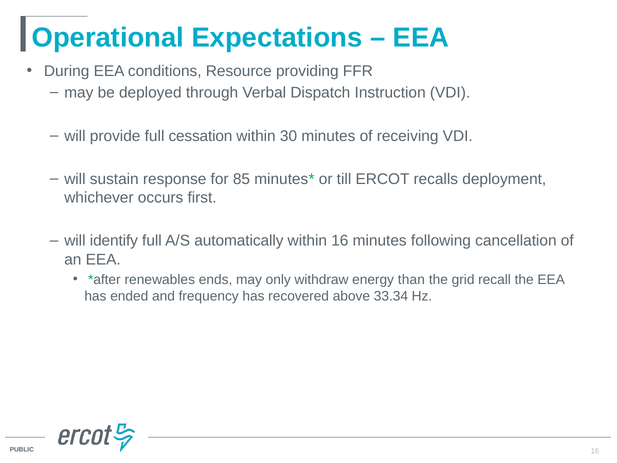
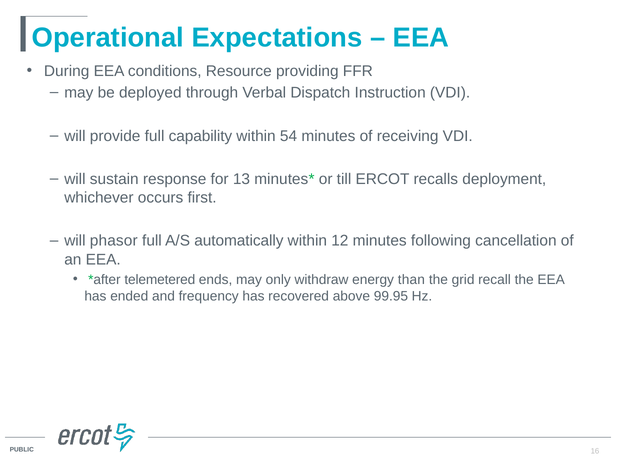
cessation: cessation -> capability (200, 136)
30: 30 -> 54 (289, 136)
85: 85 -> 13 (241, 179)
identify: identify -> phasor (114, 241)
within 16: 16 -> 12 (340, 241)
renewables: renewables -> telemetered (160, 279)
33.34: 33.34 -> 99.95 (391, 296)
